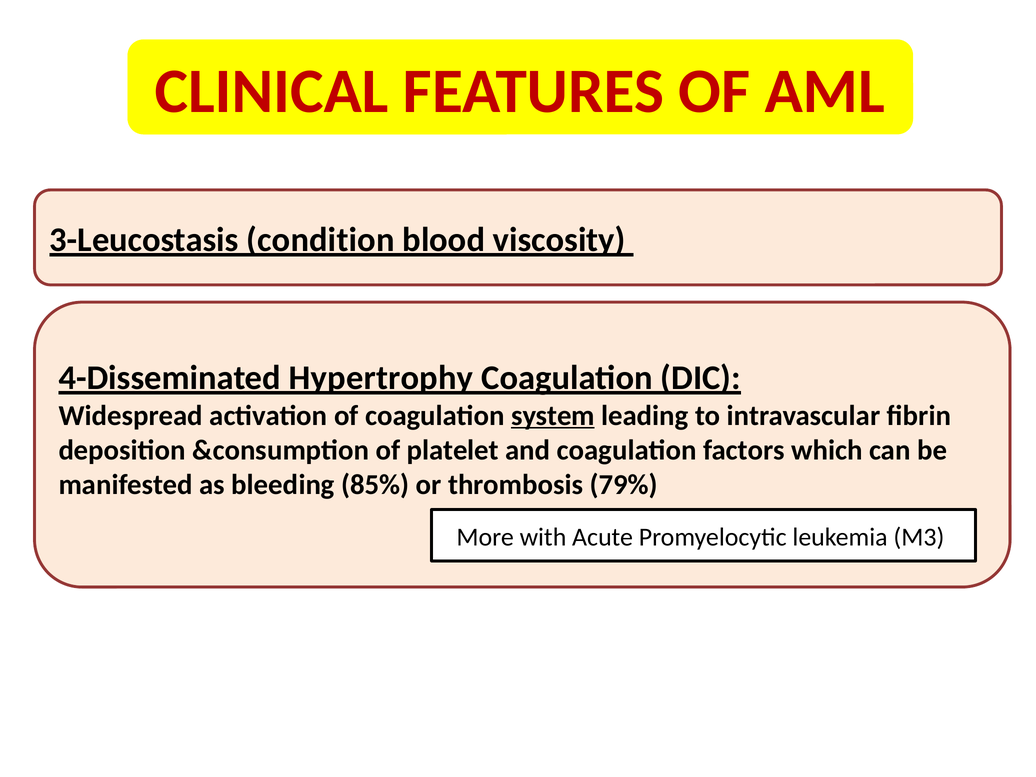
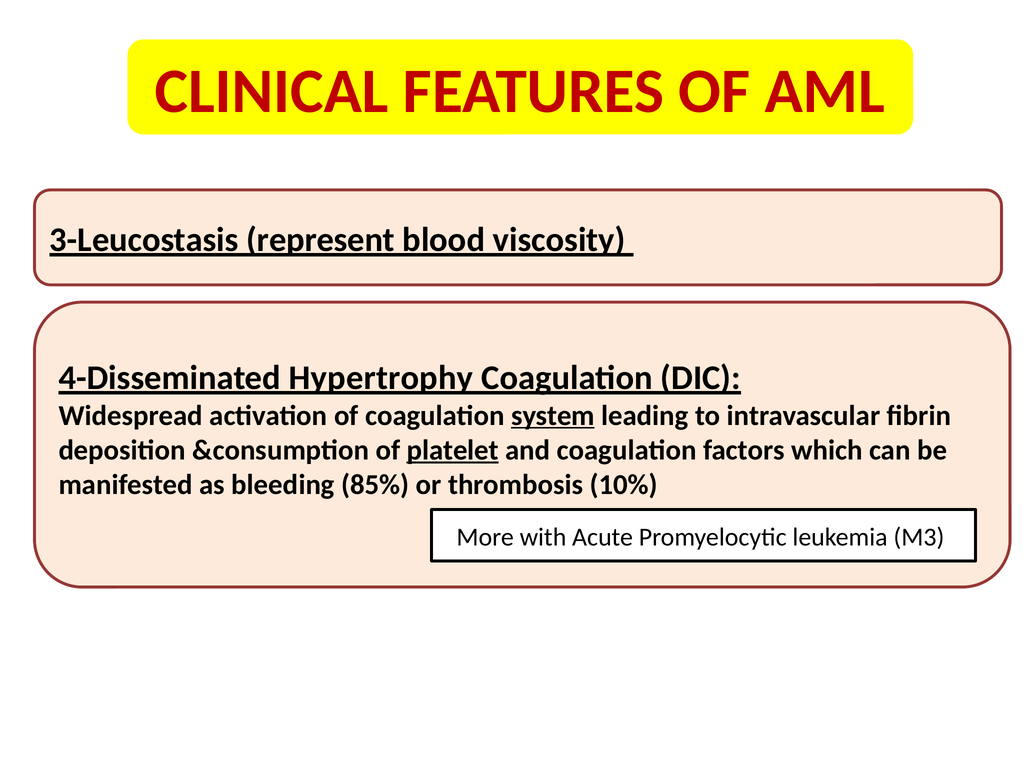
condition: condition -> represent (321, 240)
platelet underline: none -> present (453, 450)
79%: 79% -> 10% (624, 485)
